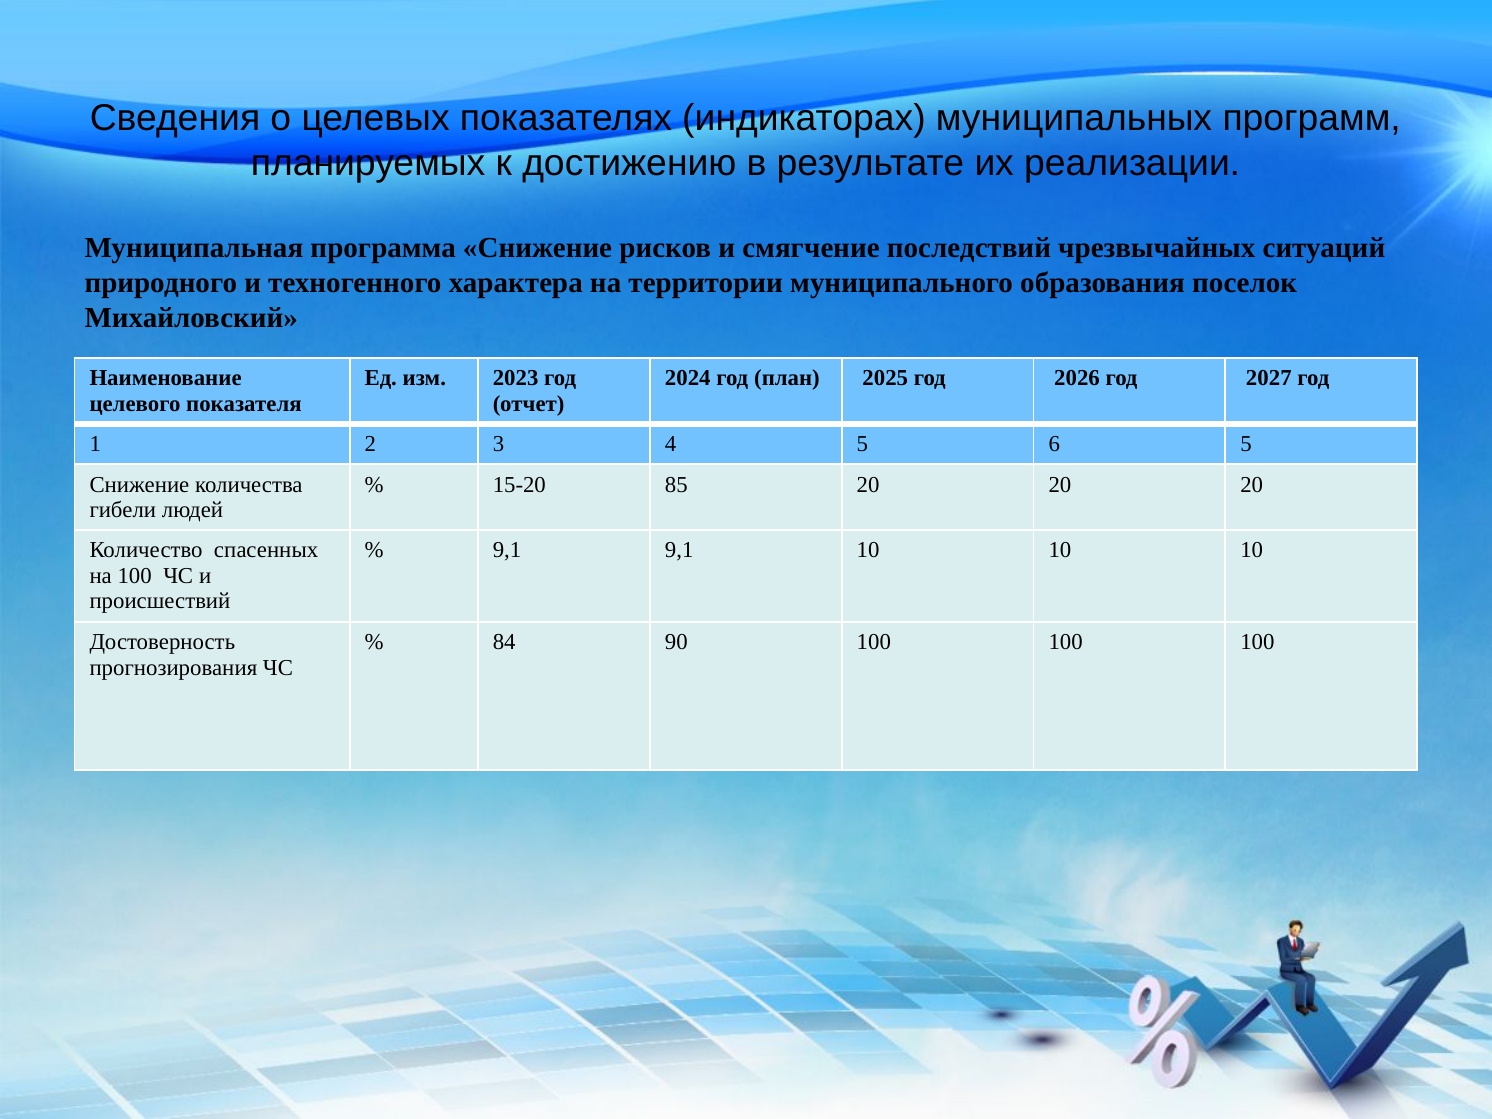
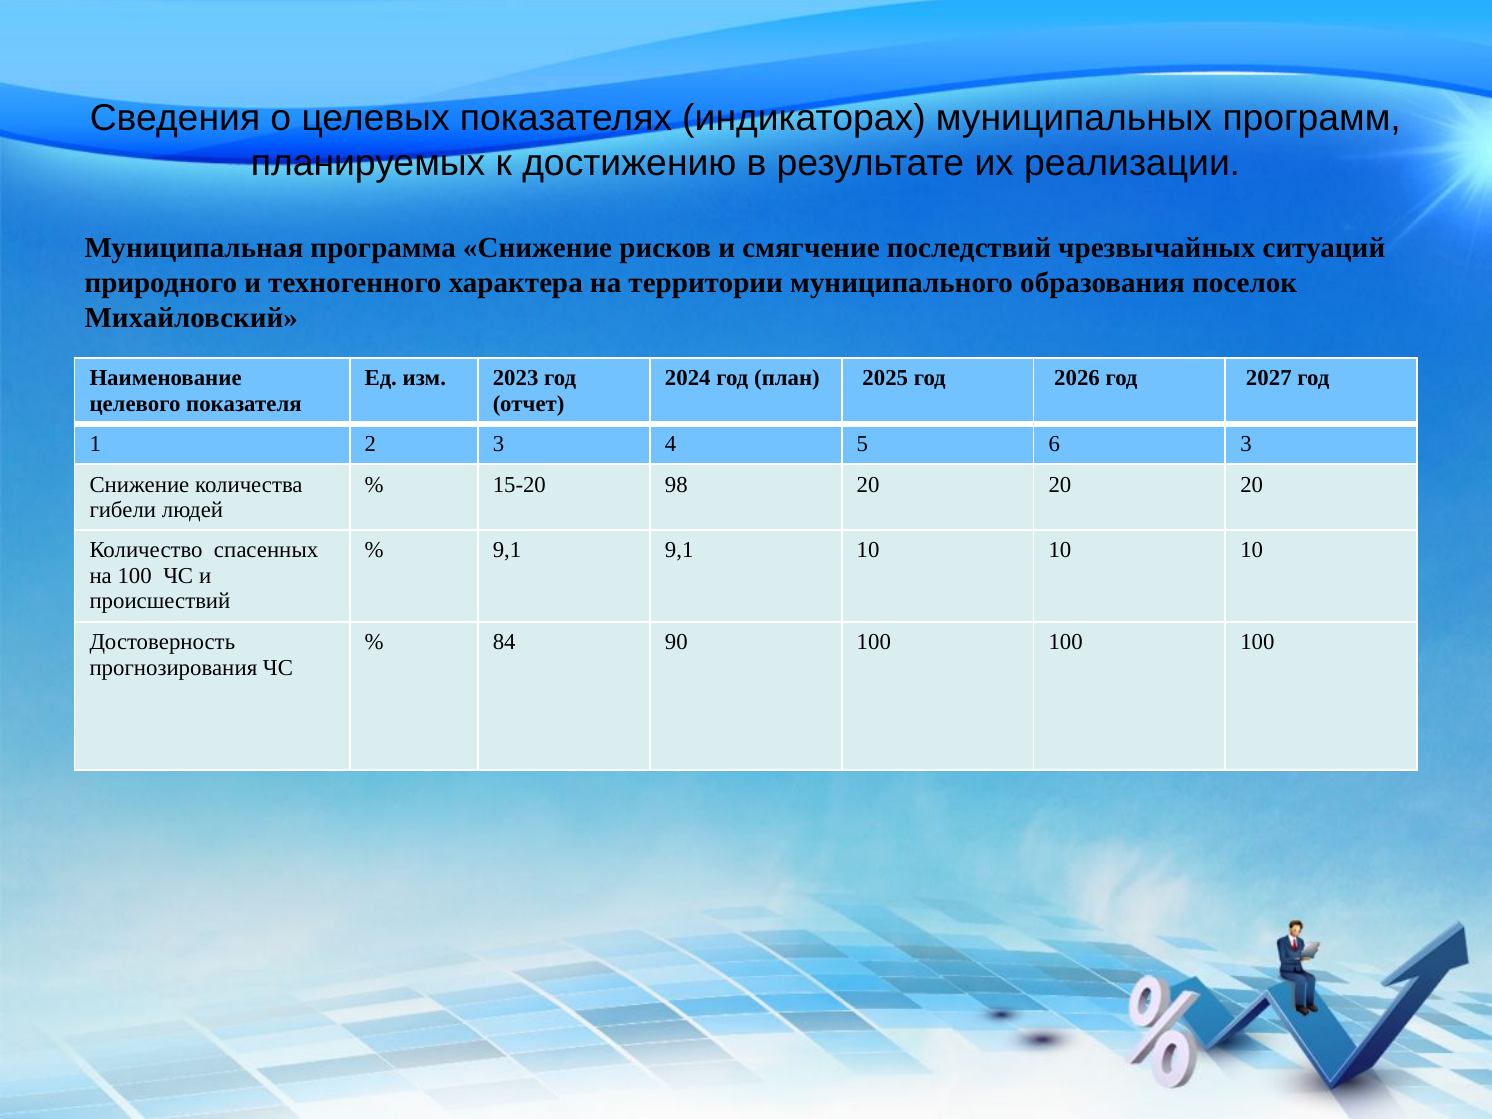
6 5: 5 -> 3 (1246, 444)
85: 85 -> 98 (676, 485)
